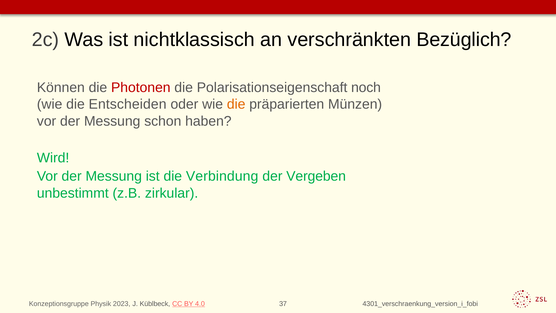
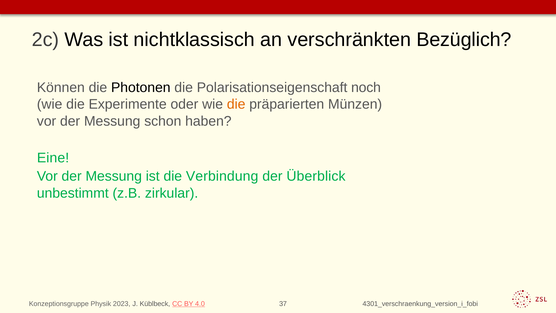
Photonen colour: red -> black (141, 88)
Entscheiden: Entscheiden -> Experimente (128, 104)
Wird: Wird -> Eine (53, 158)
Vergeben: Vergeben -> Überblick (316, 176)
